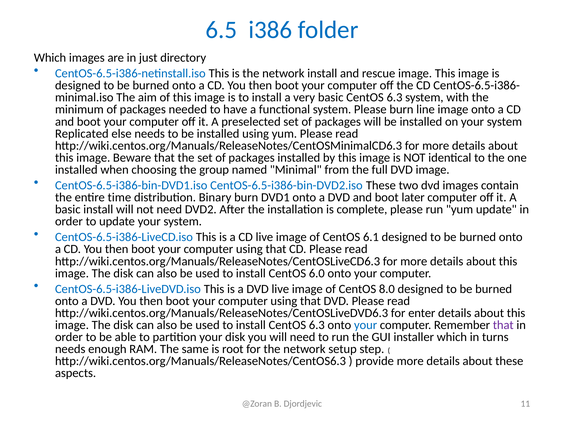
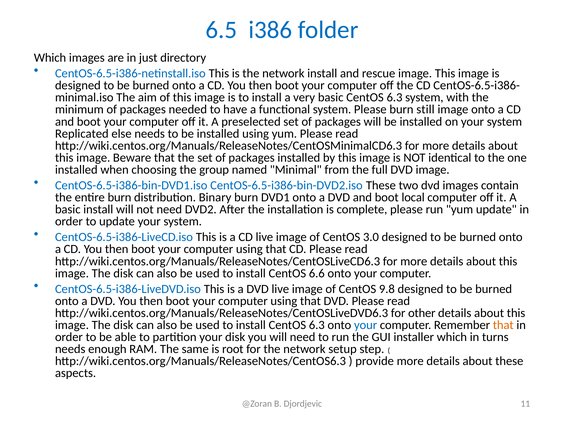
line: line -> still (425, 110)
entire time: time -> burn (119, 197)
later: later -> local (413, 197)
6.1: 6.1 -> 3.0 (371, 237)
6.0: 6.0 -> 6.6 (317, 273)
8.0: 8.0 -> 9.8 (387, 289)
enter: enter -> other (422, 313)
that colour: purple -> orange (503, 325)
